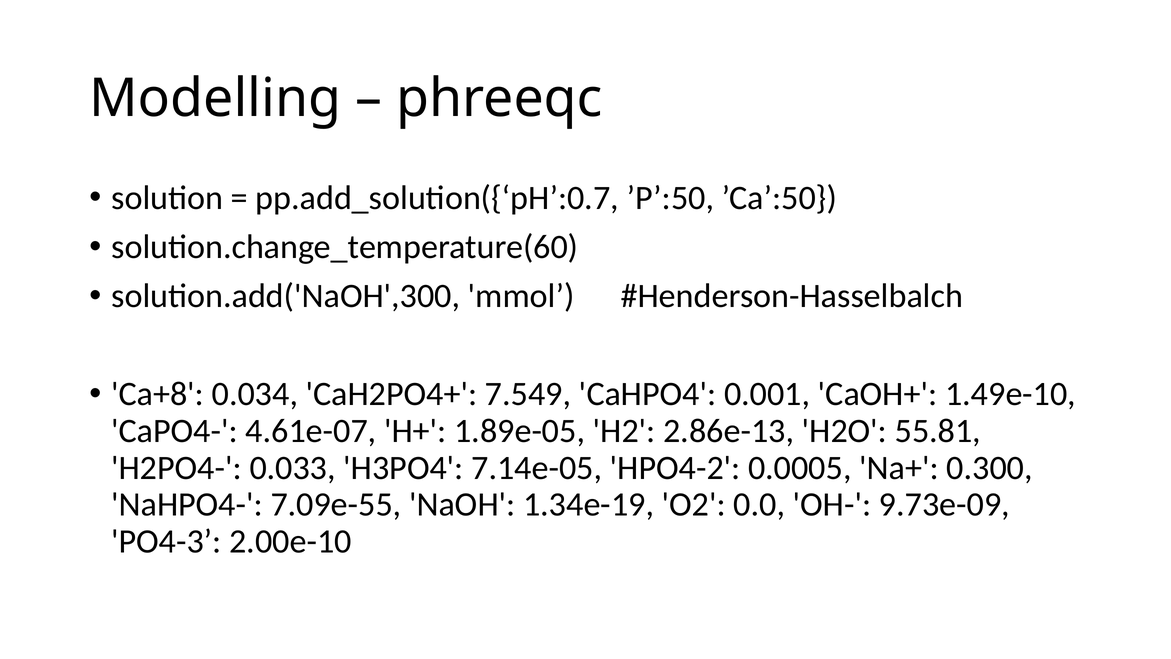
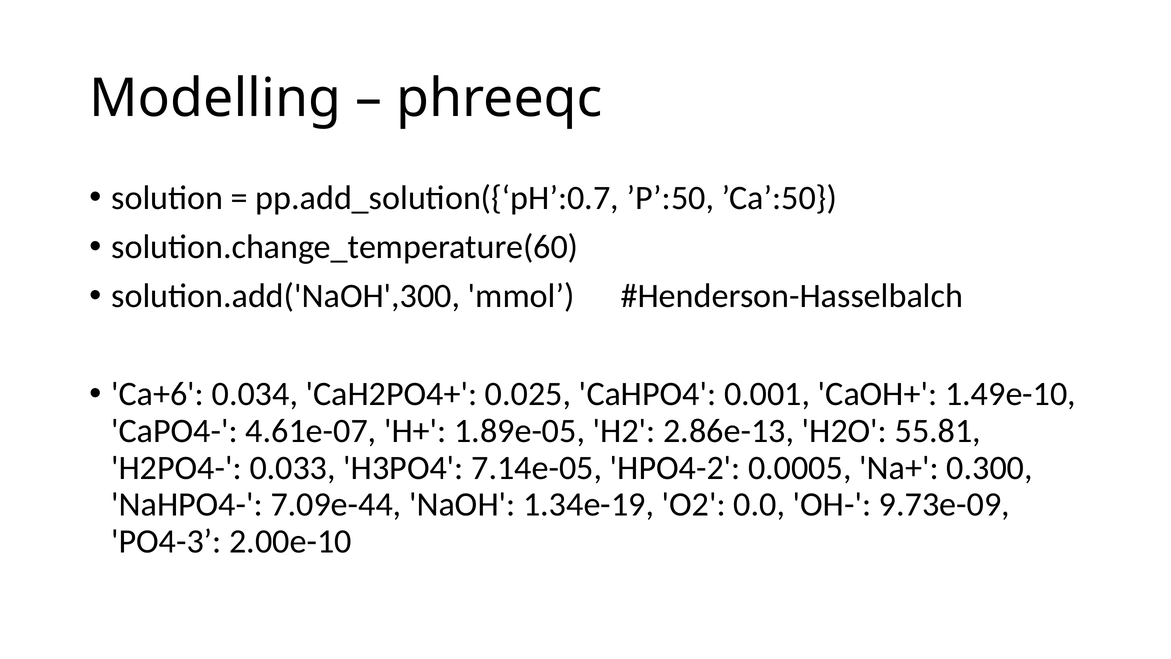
Ca+8: Ca+8 -> Ca+6 (158, 394)
7.549: 7.549 -> 0.025 (528, 394)
7.09e-55: 7.09e-55 -> 7.09e-44 (336, 504)
